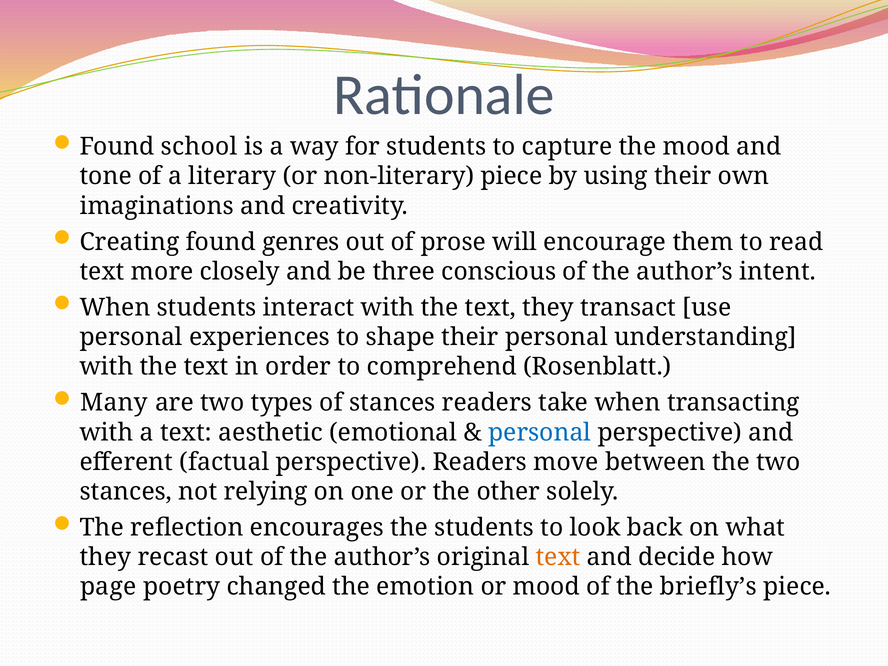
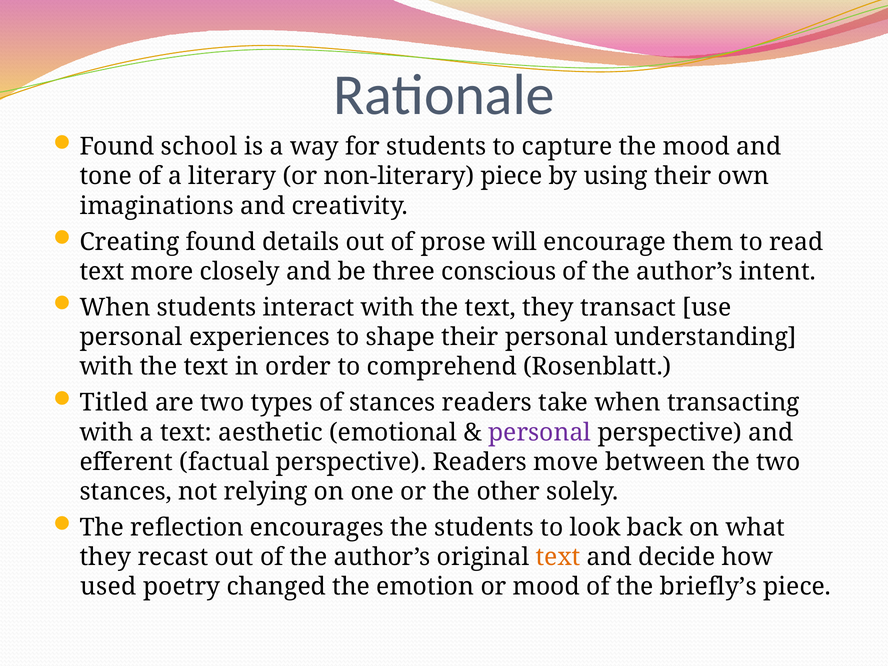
genres: genres -> details (301, 242)
Many: Many -> Titled (114, 403)
personal colour: blue -> purple (540, 432)
page: page -> used (108, 587)
